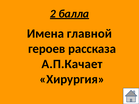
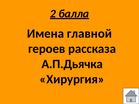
А.П.Качает: А.П.Качает -> А.П.Дьячка (72, 64)
